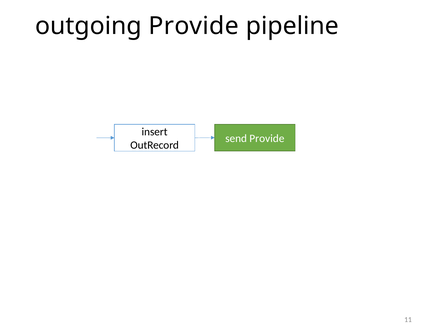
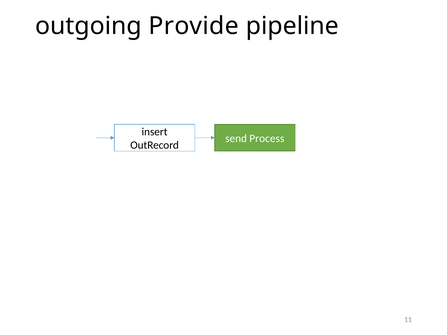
send Provide: Provide -> Process (267, 139)
